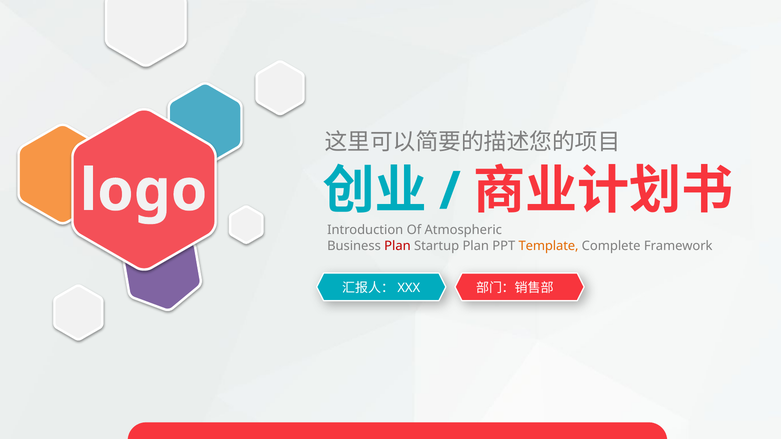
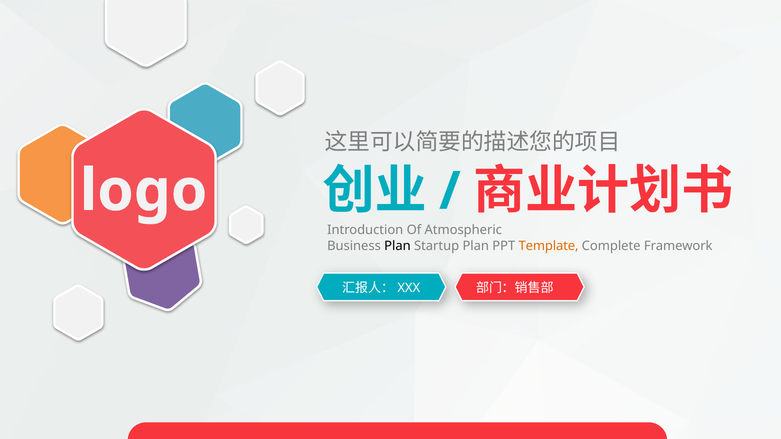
Plan colour: red -> black (397, 246)
